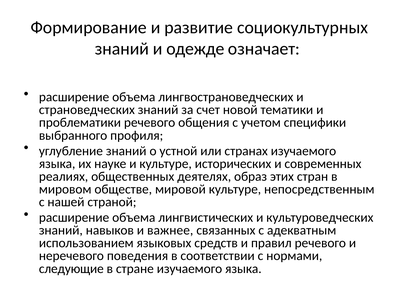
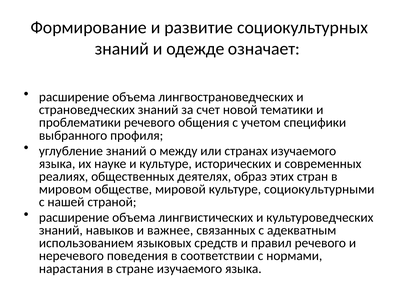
устной: устной -> между (178, 151)
непосредственным: непосредственным -> социокультурными (319, 189)
следующие: следующие -> нарастания (71, 269)
